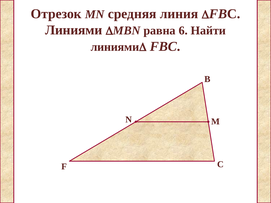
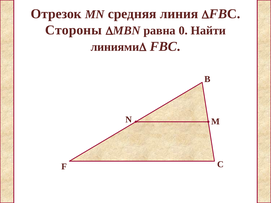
Линиями: Линиями -> Стороны (74, 30)
6: 6 -> 0 (183, 31)
